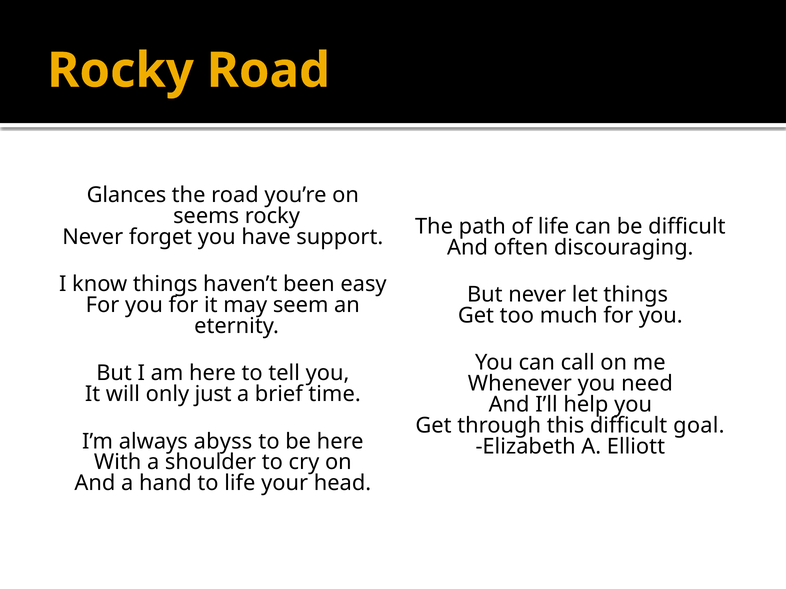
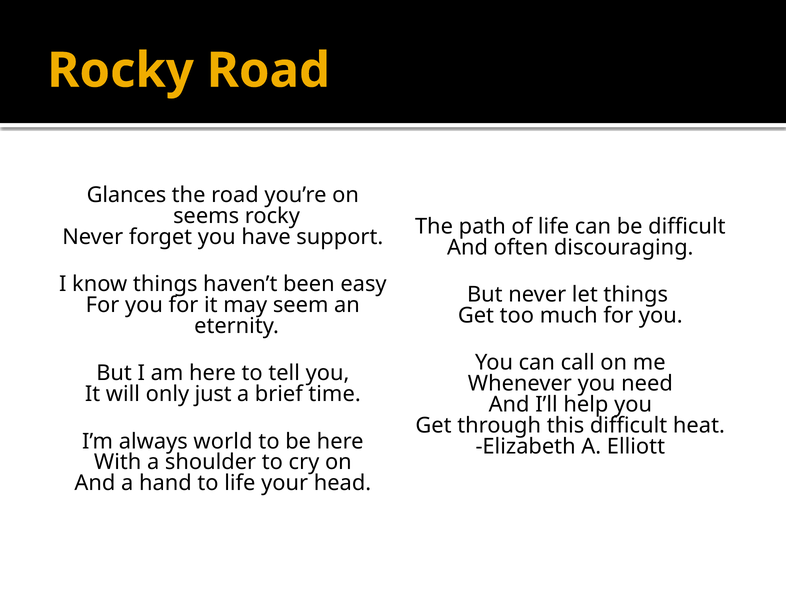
goal: goal -> heat (699, 426)
abyss: abyss -> world (223, 442)
